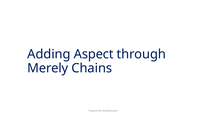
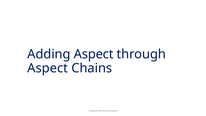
Merely: Merely -> Aspect (48, 68)
